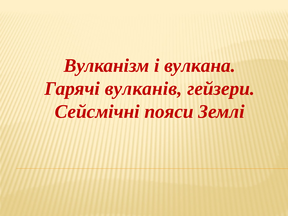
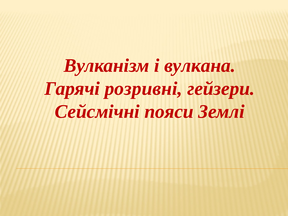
вулканів: вулканів -> розривні (143, 89)
